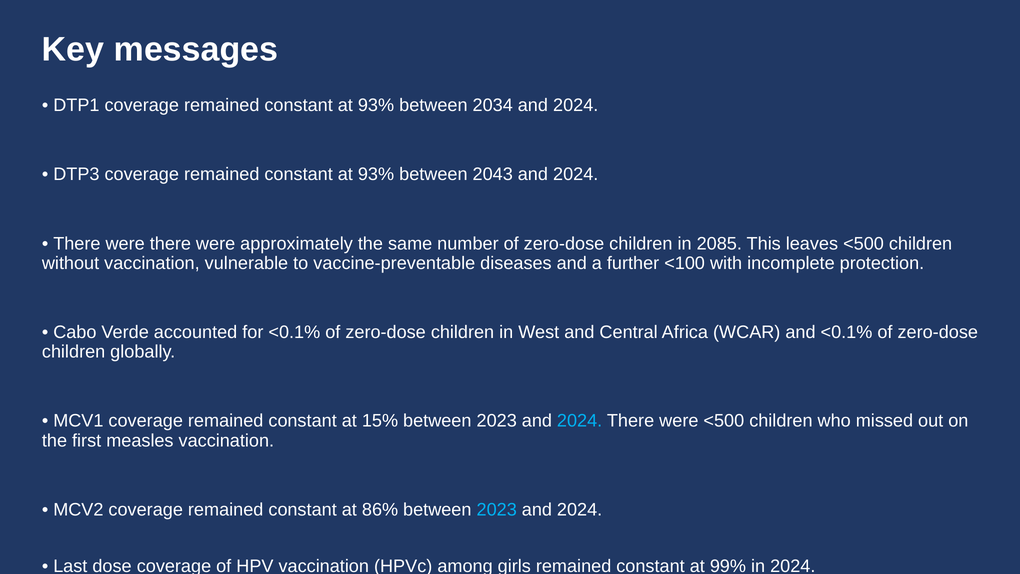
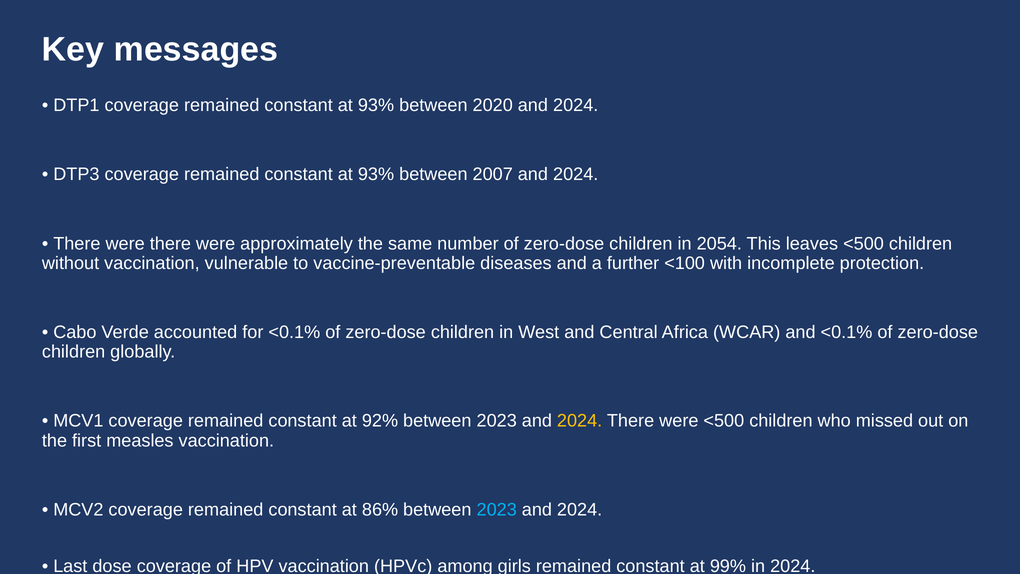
2034: 2034 -> 2020 (493, 105)
2043: 2043 -> 2007 (493, 174)
2085: 2085 -> 2054 (719, 244)
15%: 15% -> 92% (380, 421)
2024 colour: light blue -> yellow (580, 421)
